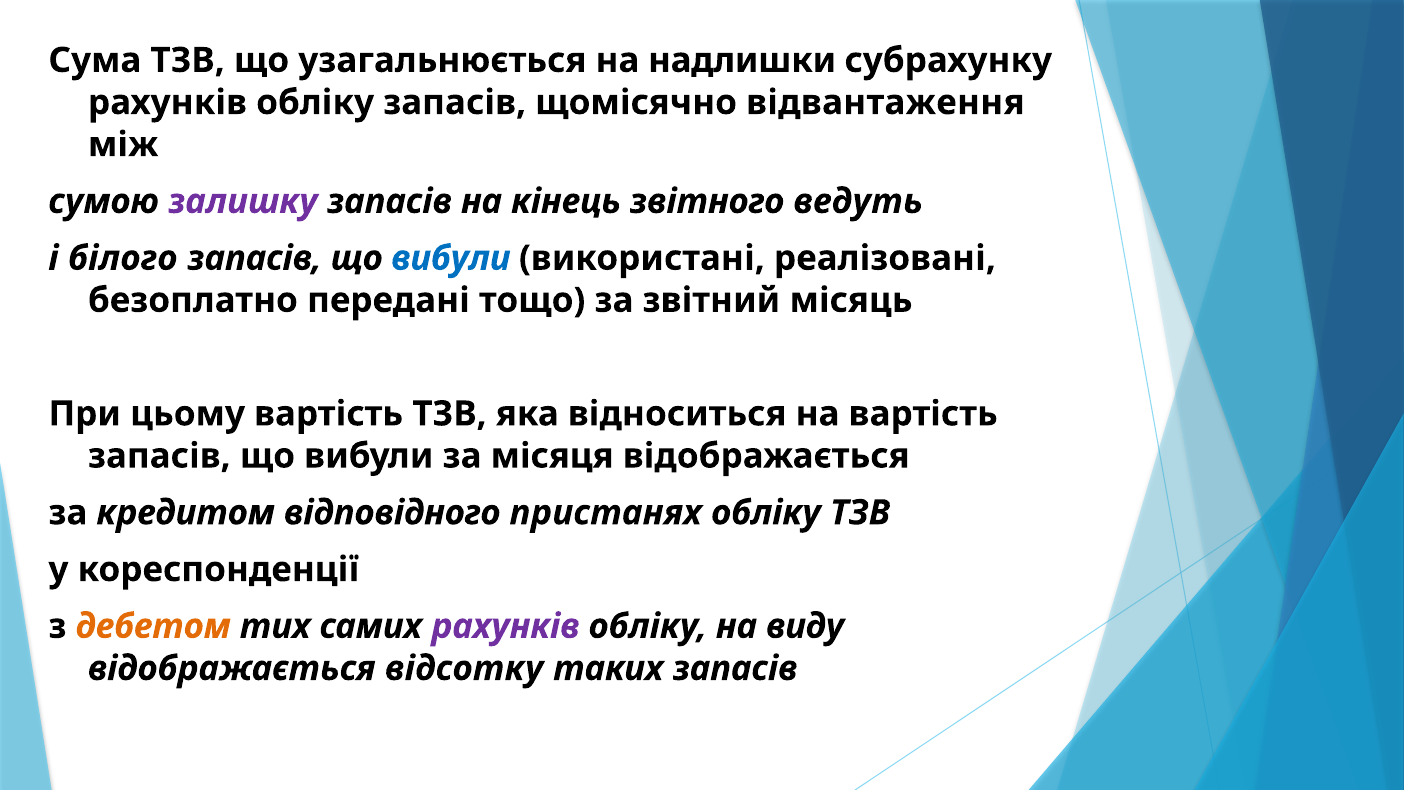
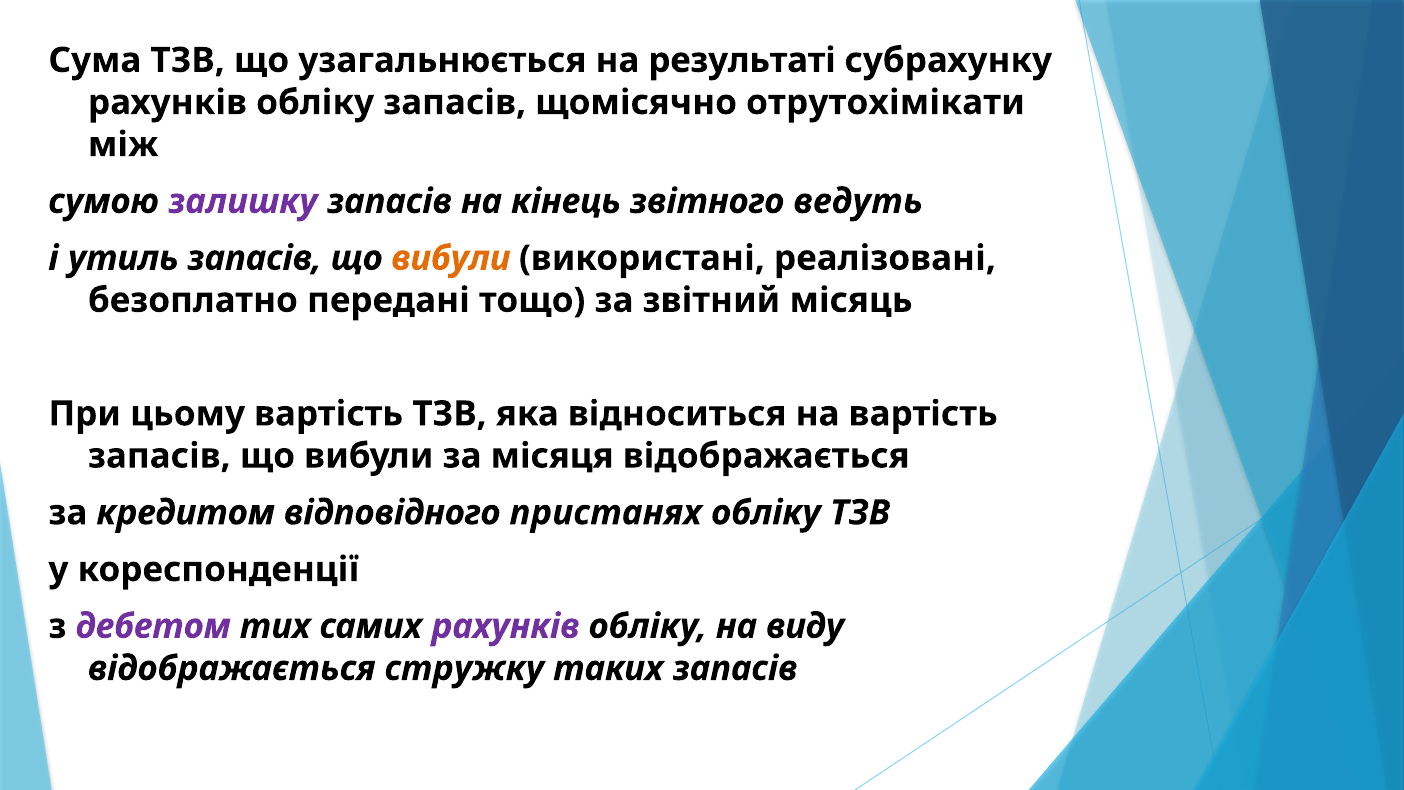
надлишки: надлишки -> результаті (742, 60)
відвантаження: відвантаження -> отрутохімікати (885, 102)
білого: білого -> утиль (123, 258)
вибули colour: blue -> orange (451, 258)
дебетом colour: orange -> purple (153, 626)
відсотку: відсотку -> стружку (464, 668)
